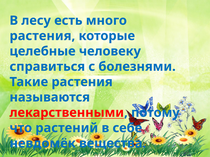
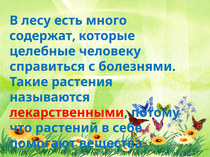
растения: растения -> содержат (42, 36)
невдомёк: невдомёк -> помогают (43, 144)
